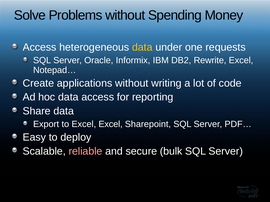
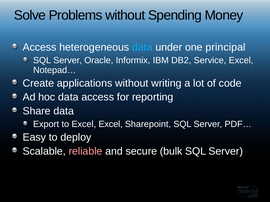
data colour: yellow -> light blue (142, 47)
requests: requests -> principal (226, 47)
Rewrite: Rewrite -> Service (210, 61)
